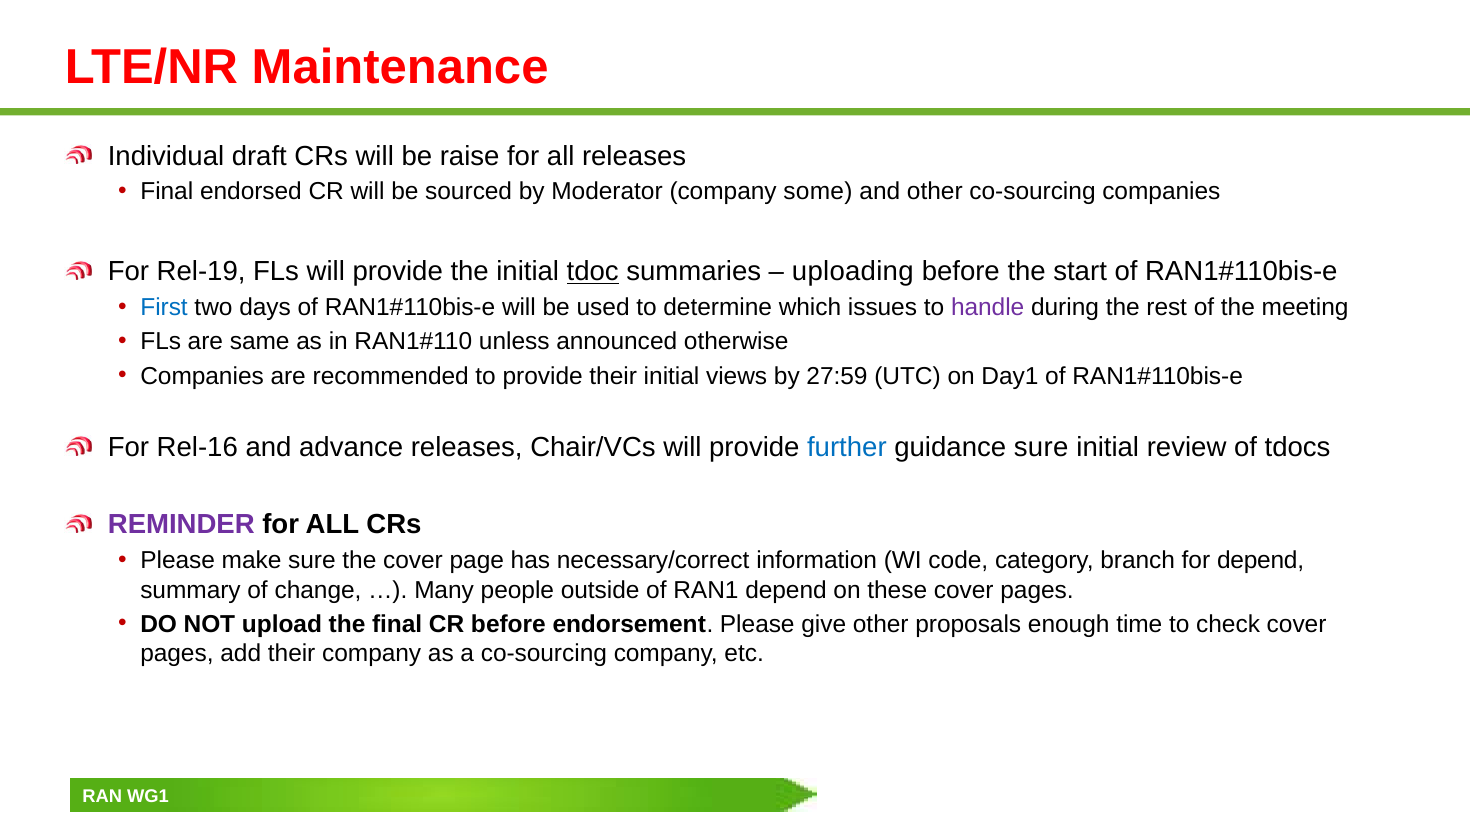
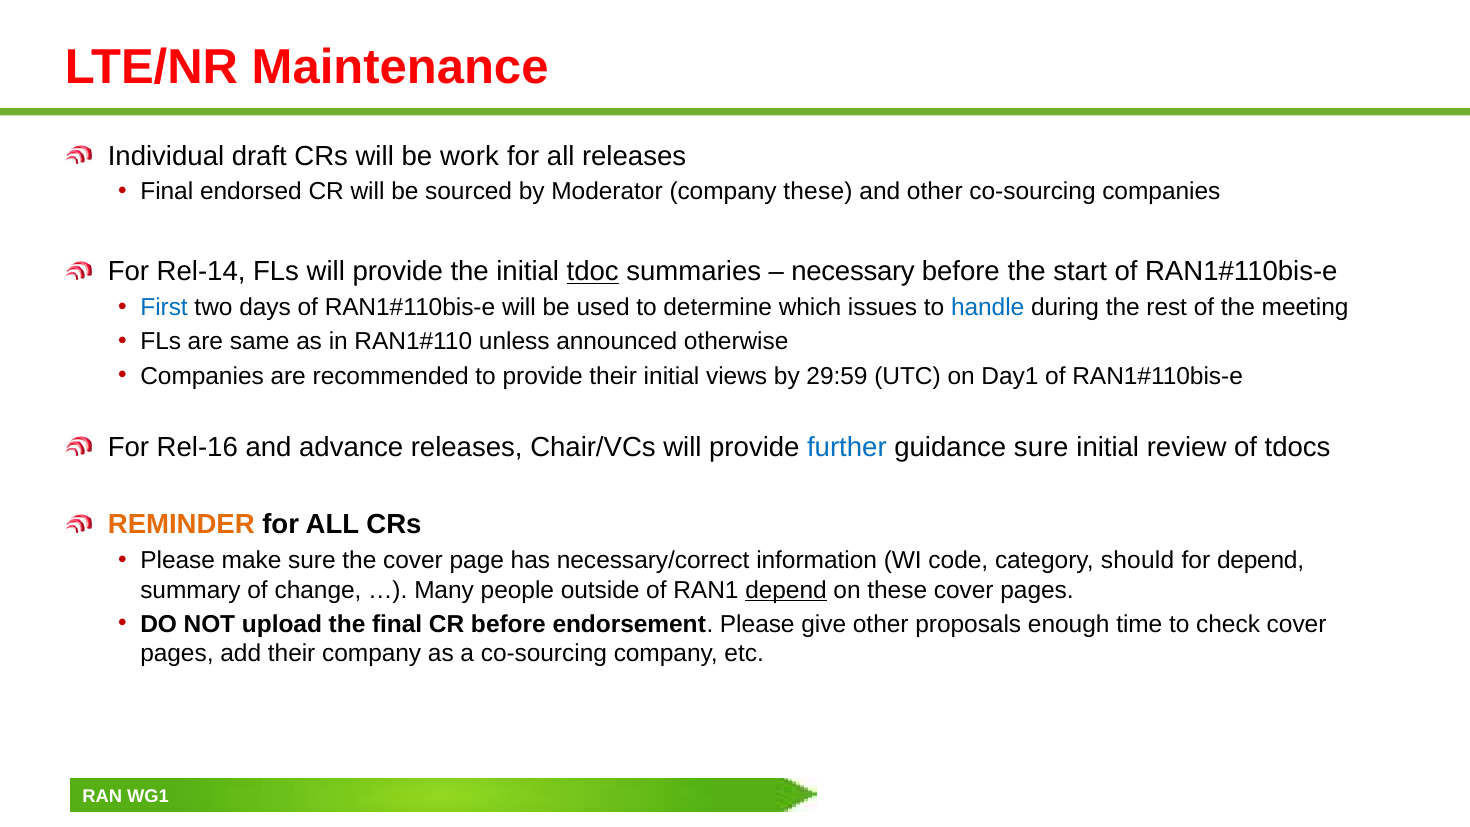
raise: raise -> work (470, 156)
company some: some -> these (818, 192)
Rel-19: Rel-19 -> Rel-14 (201, 272)
uploading: uploading -> necessary (853, 272)
handle colour: purple -> blue (988, 308)
27:59: 27:59 -> 29:59 (837, 376)
REMINDER colour: purple -> orange (181, 525)
branch: branch -> should (1138, 560)
depend underline: none -> present (786, 590)
